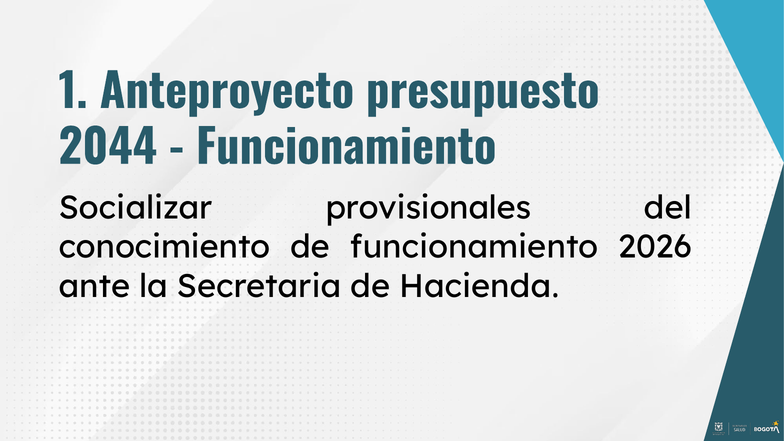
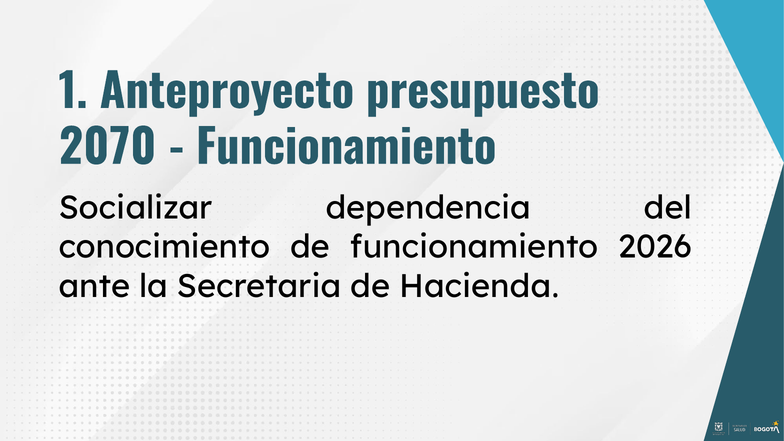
2044: 2044 -> 2070 (108, 148)
provisionales: provisionales -> dependencia (428, 208)
